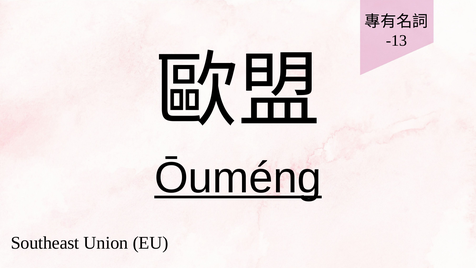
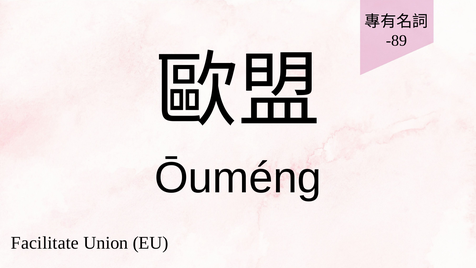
-13: -13 -> -89 (396, 41)
Ōuméng underline: present -> none (238, 178)
Southeast: Southeast -> Facilitate (45, 243)
